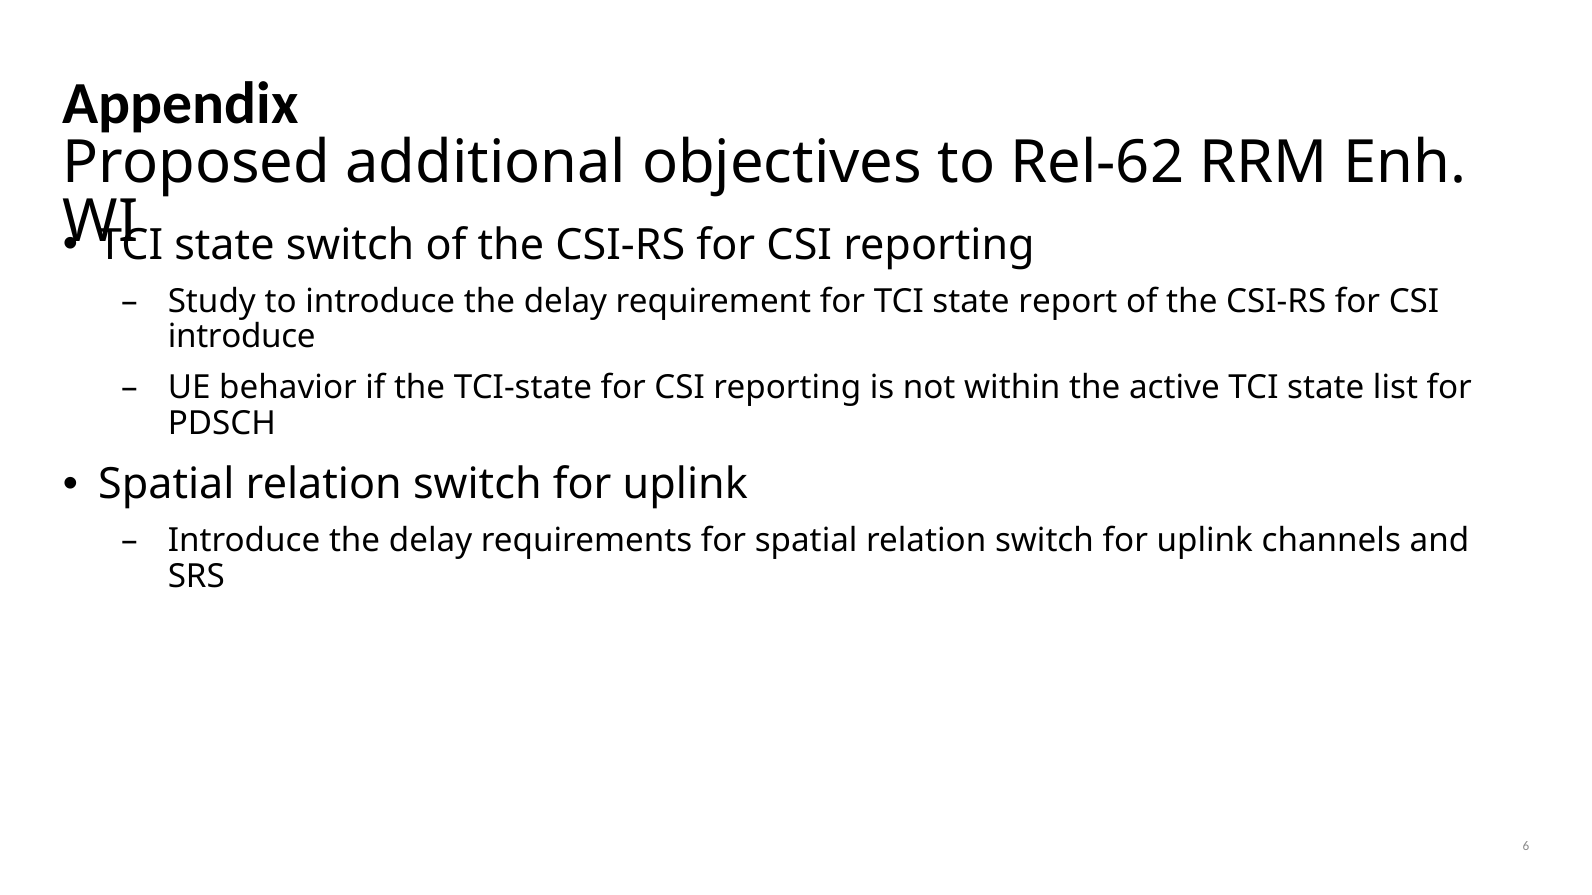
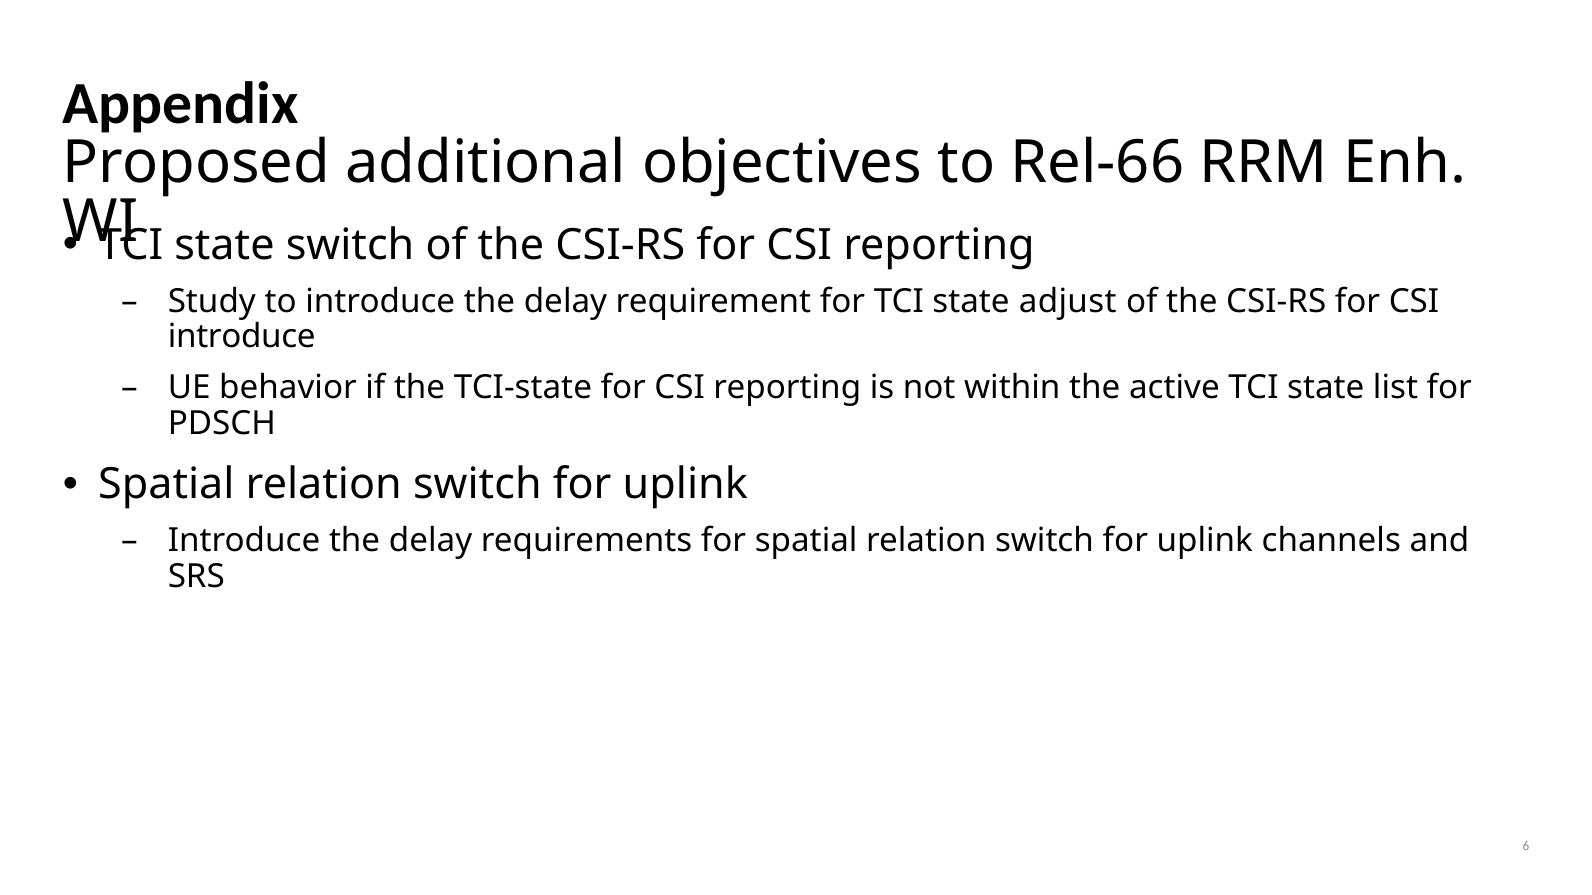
Rel-62: Rel-62 -> Rel-66 (1097, 163)
report: report -> adjust (1068, 301)
